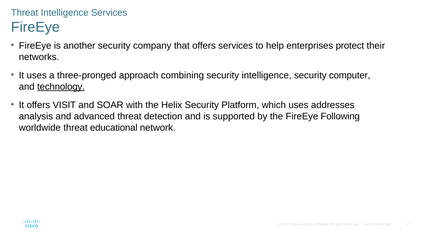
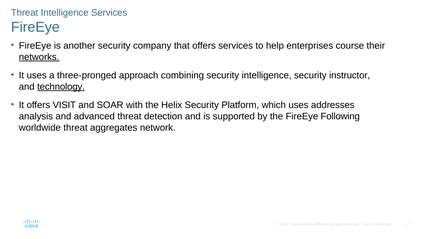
protect: protect -> course (350, 46)
networks underline: none -> present (39, 57)
computer: computer -> instructor (350, 76)
educational: educational -> aggregates (114, 128)
